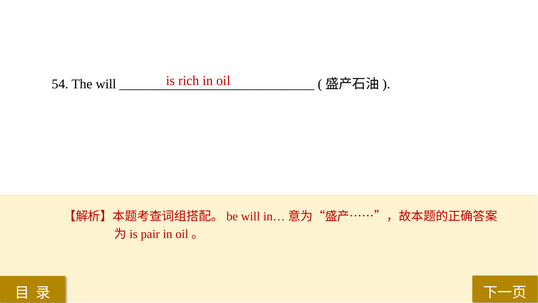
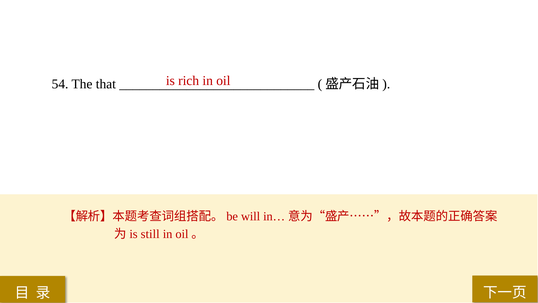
The will: will -> that (106, 84)
pair: pair -> still (150, 234)
